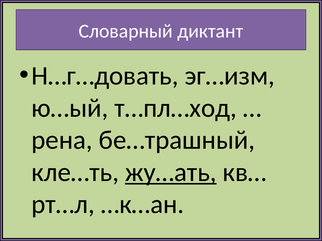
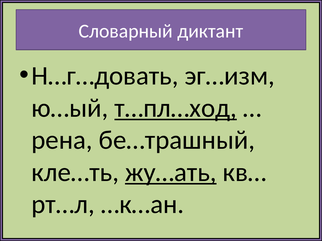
т…пл…ход underline: none -> present (176, 108)
